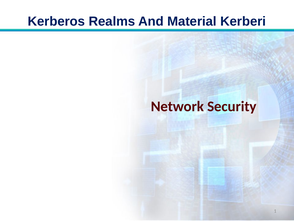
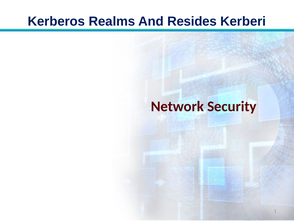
Material: Material -> Resides (192, 21)
